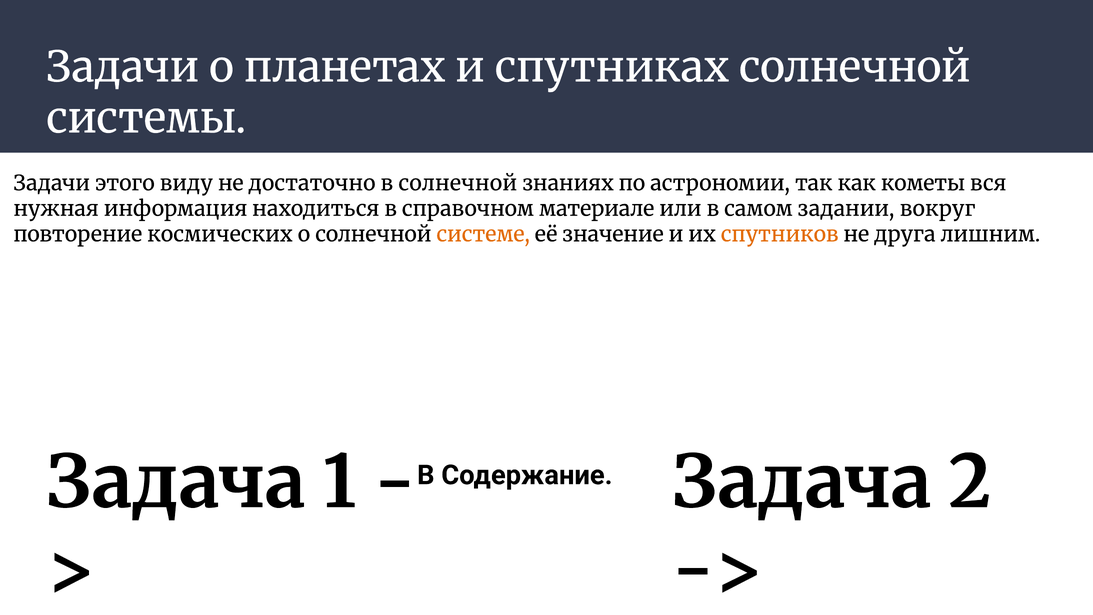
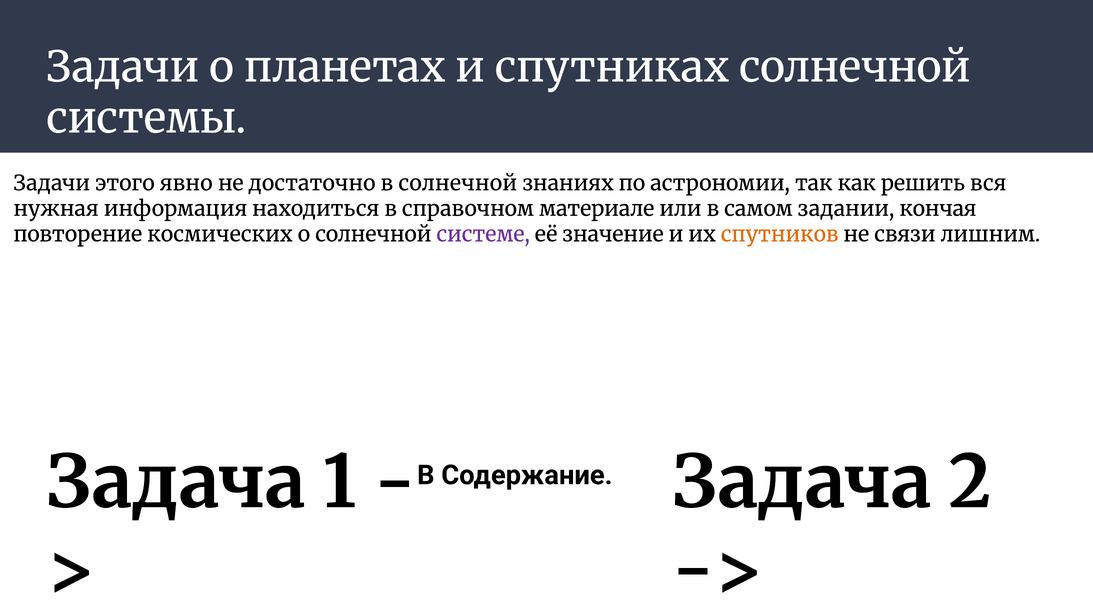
виду: виду -> явно (186, 183)
кометы: кометы -> решить (923, 183)
вокруг: вокруг -> кончая (938, 209)
системе colour: orange -> purple (483, 234)
друга: друга -> связи (905, 234)
